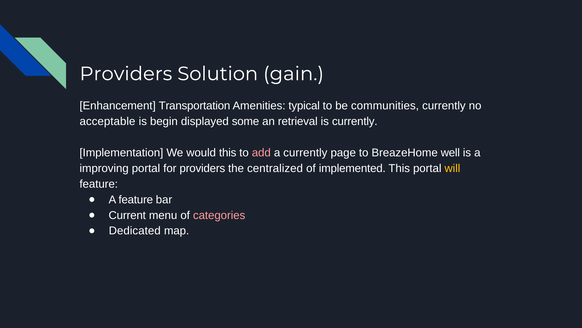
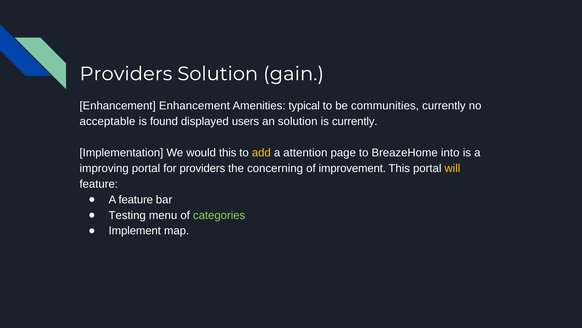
Enhancement Transportation: Transportation -> Enhancement (194, 106)
begin: begin -> found (164, 121)
some: some -> users (246, 121)
an retrieval: retrieval -> solution (298, 121)
add colour: pink -> yellow (261, 152)
a currently: currently -> attention (305, 152)
well: well -> into (450, 152)
centralized: centralized -> concerning (275, 168)
implemented: implemented -> improvement (352, 168)
Current: Current -> Testing (127, 215)
categories colour: pink -> light green (219, 215)
Dedicated: Dedicated -> Implement (135, 230)
